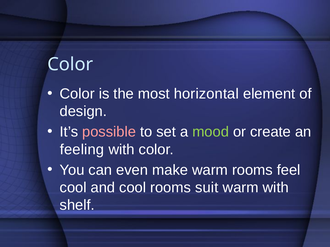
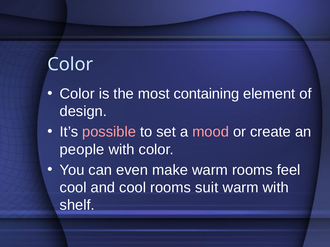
horizontal: horizontal -> containing (206, 94)
mood colour: light green -> pink (211, 132)
feeling: feeling -> people (82, 150)
